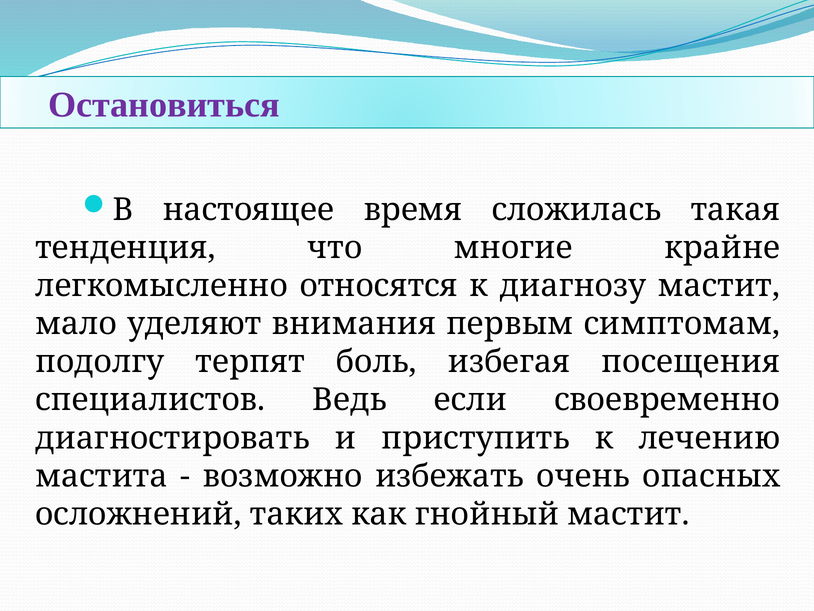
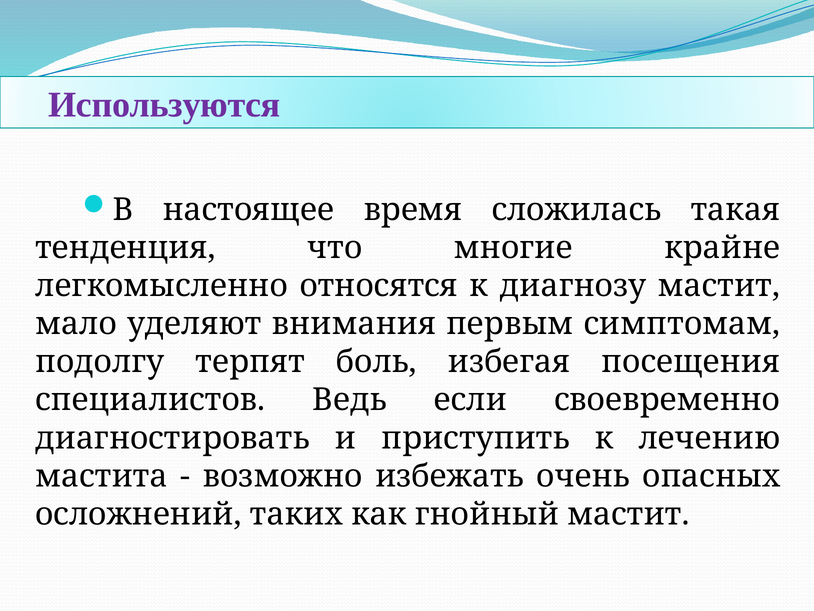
Остановиться: Остановиться -> Используются (164, 105)
